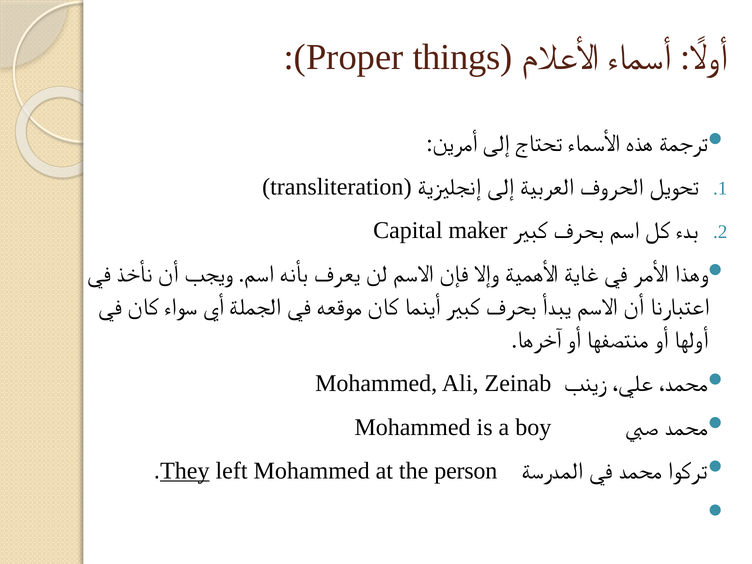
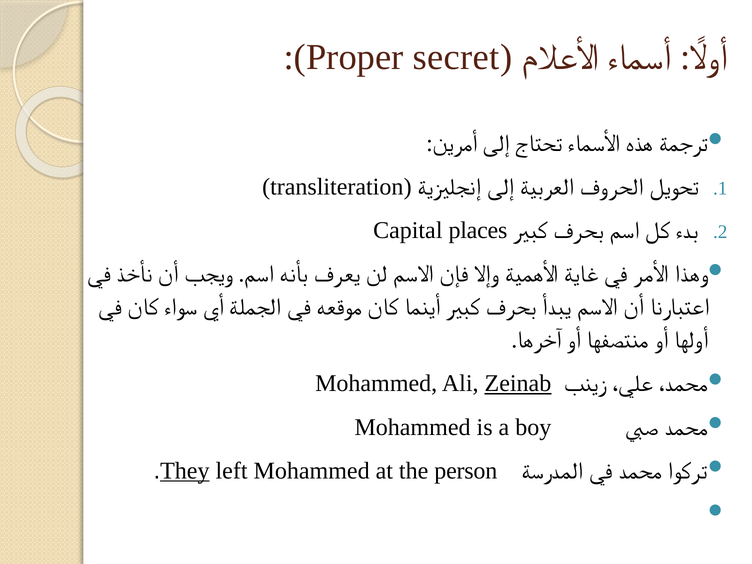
things: things -> secret (456, 57)
maker: maker -> places (478, 230)
Zeinab underline: none -> present (518, 384)
